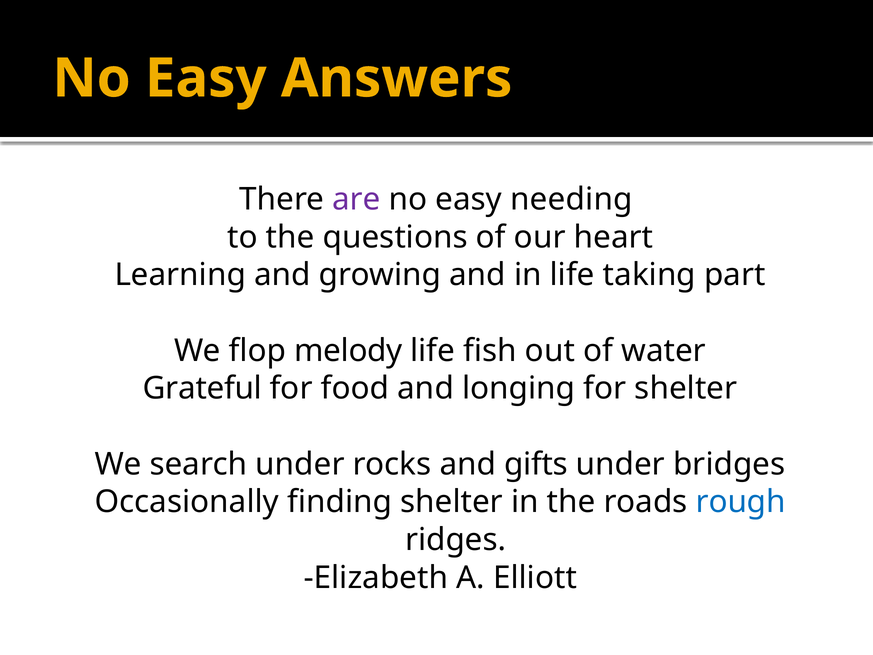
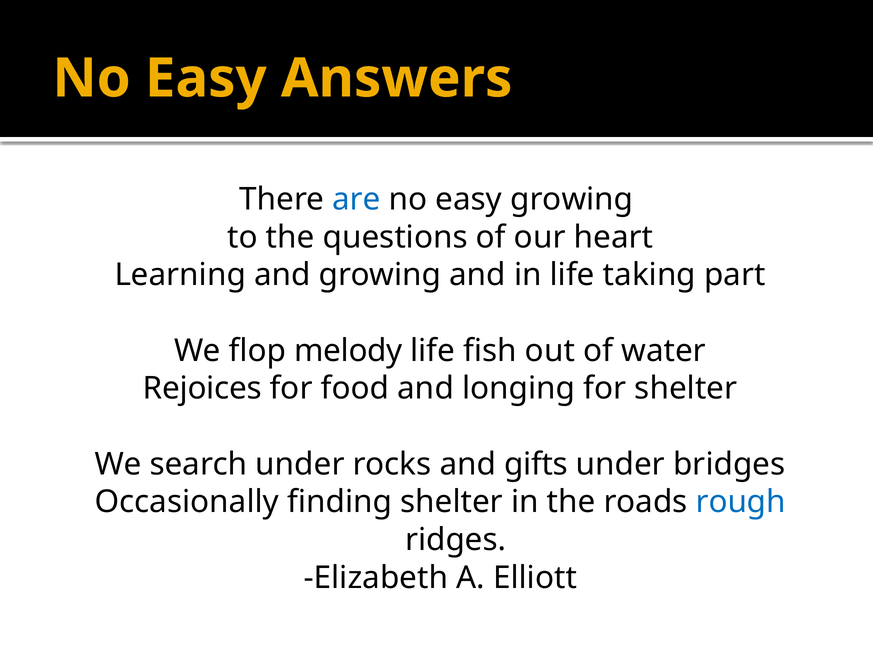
are colour: purple -> blue (356, 199)
easy needing: needing -> growing (572, 199)
Grateful: Grateful -> Rejoices (202, 388)
